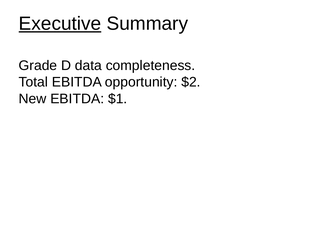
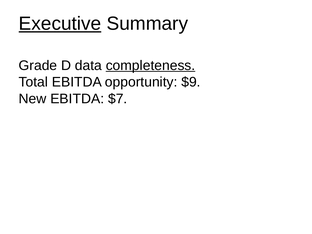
completeness underline: none -> present (151, 65)
$2: $2 -> $9 (191, 82)
$1: $1 -> $7 (118, 99)
